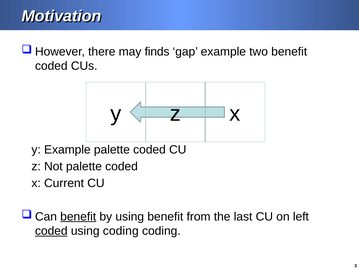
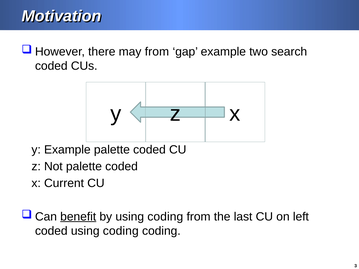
may finds: finds -> from (157, 52)
two benefit: benefit -> search (289, 52)
by using benefit: benefit -> coding (165, 217)
coded underline: present -> none (51, 231)
